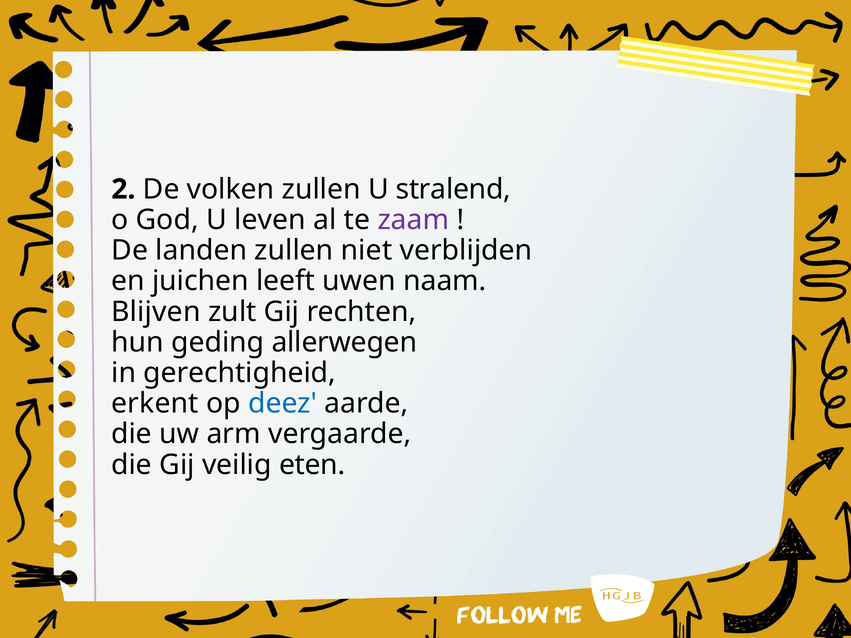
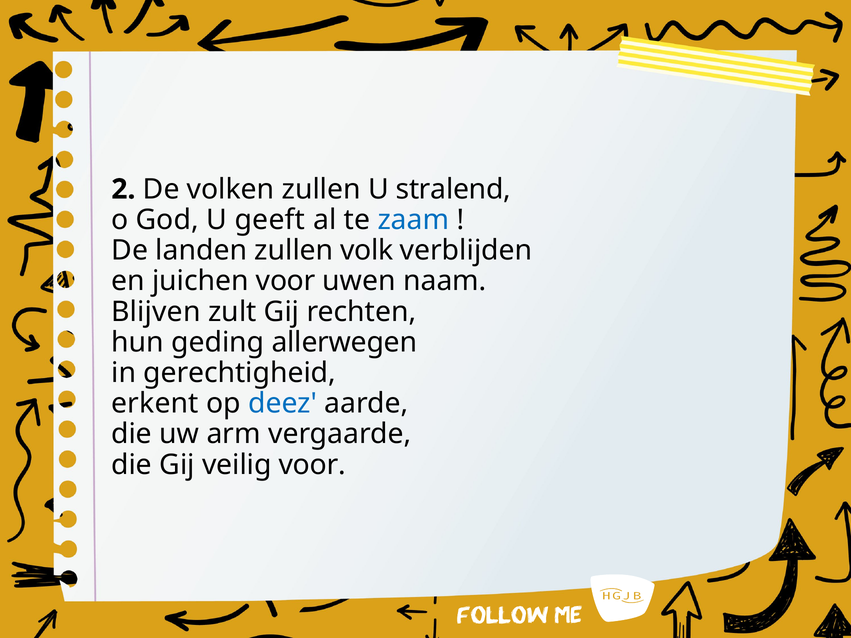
leven: leven -> geeft (270, 220)
zaam colour: purple -> blue (413, 220)
niet: niet -> volk (367, 251)
juichen leeft: leeft -> voor (286, 281)
veilig eten: eten -> voor (312, 465)
